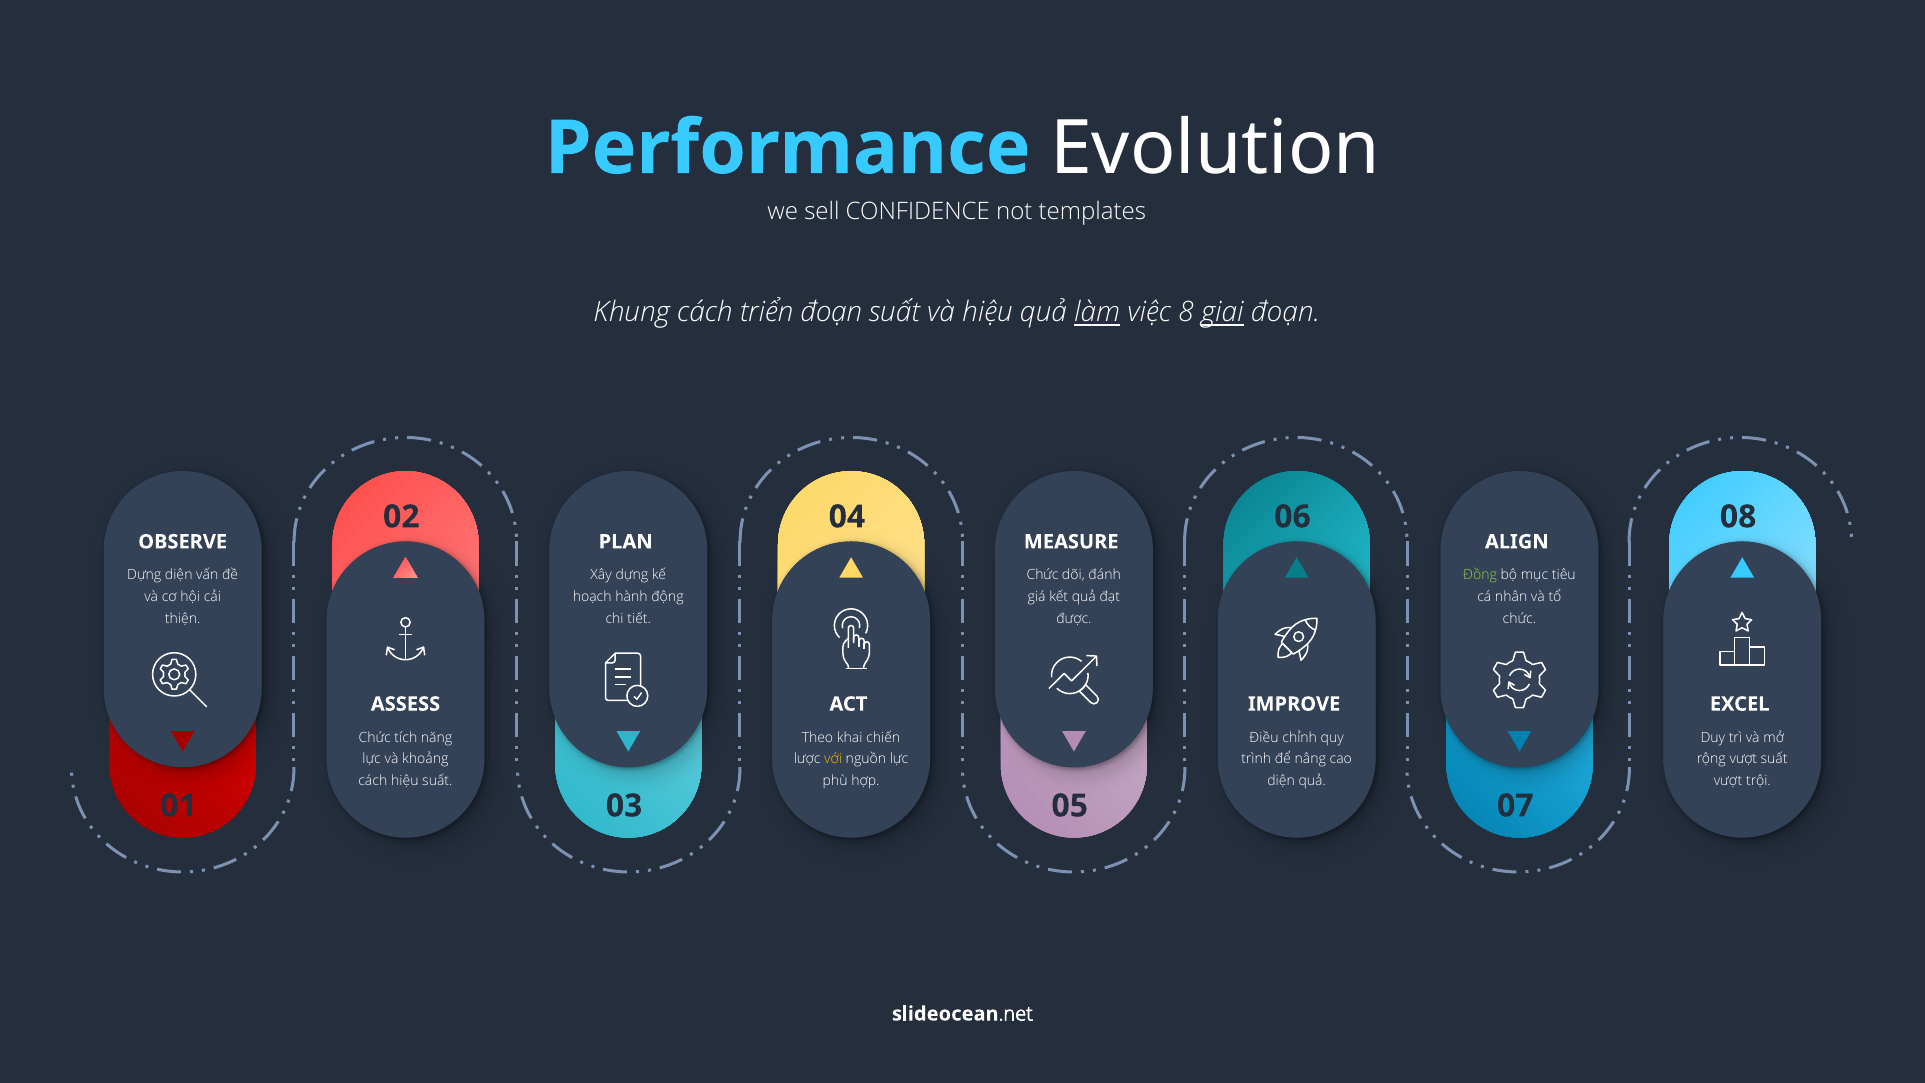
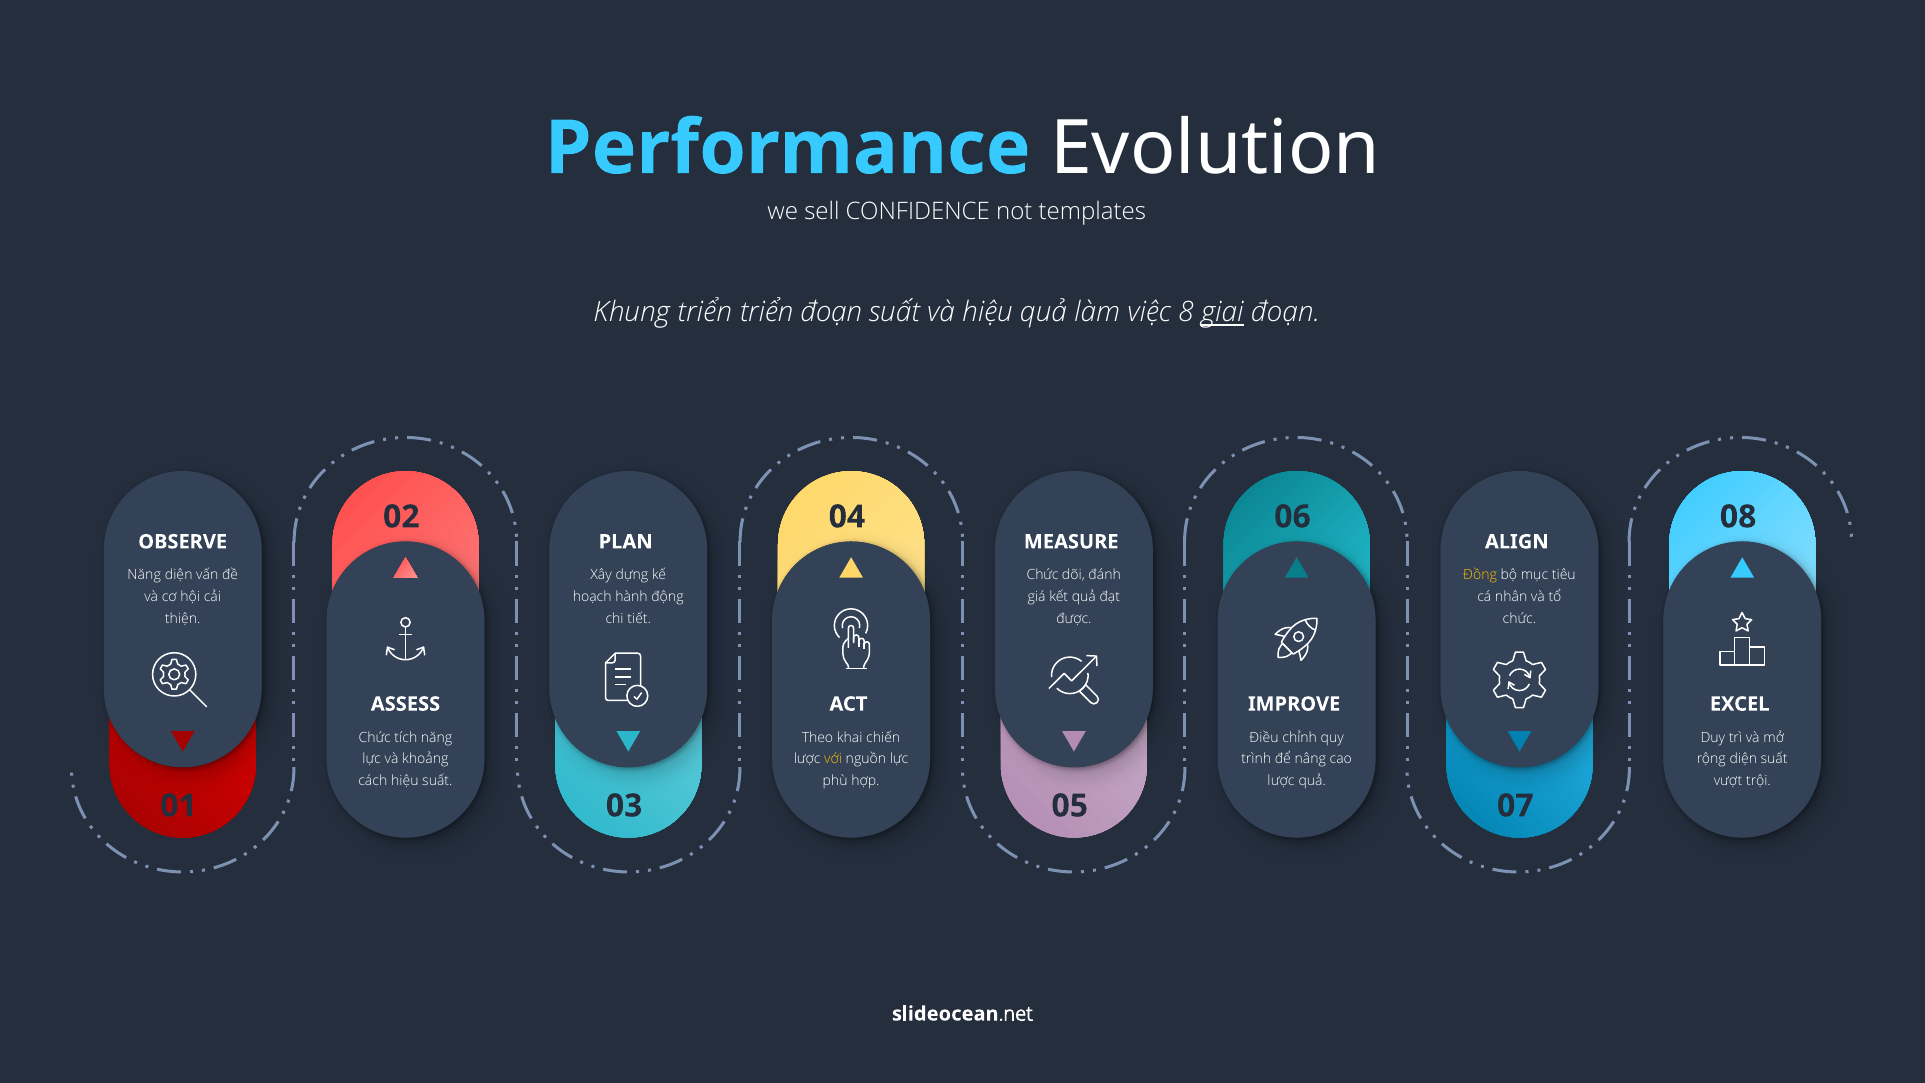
Khung cách: cách -> triển (705, 313)
làm underline: present -> none (1097, 313)
Dựng: Dựng -> Năng (144, 575)
Đồng colour: light green -> yellow (1480, 575)
rộng vượt: vượt -> diện (1743, 759)
diện: diện -> lược (1281, 781)
